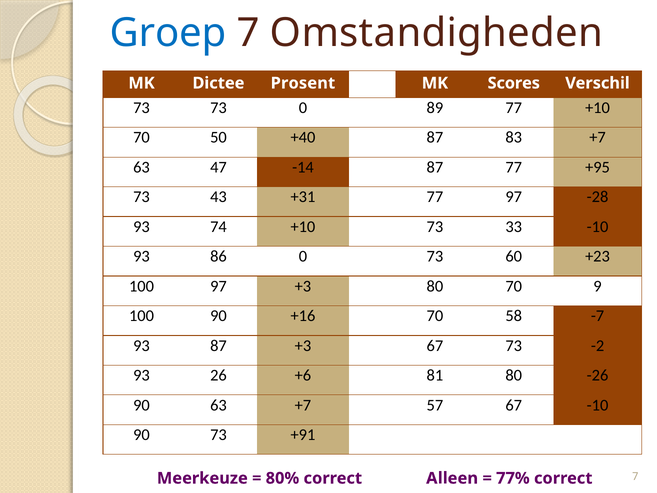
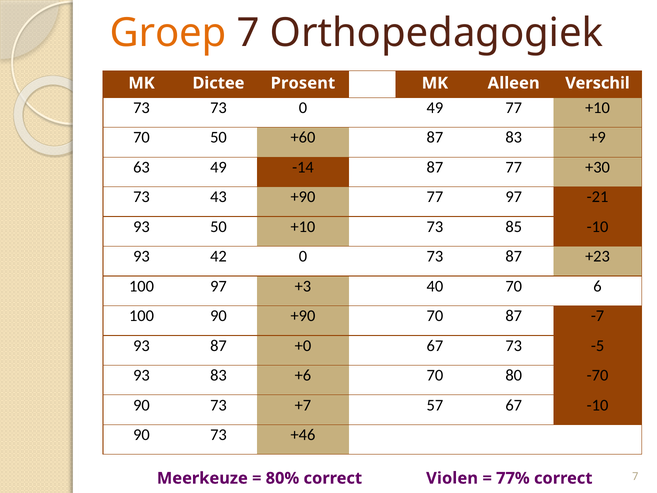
Groep colour: blue -> orange (168, 33)
Omstandigheden: Omstandigheden -> Orthopedagogiek (437, 33)
Scores: Scores -> Alleen (514, 83)
0 89: 89 -> 49 (435, 108)
+40: +40 -> +60 (303, 137)
83 +7: +7 -> +9 (598, 137)
63 47: 47 -> 49 (218, 167)
+95: +95 -> +30 (598, 167)
43 +31: +31 -> +90 (303, 197)
-28: -28 -> -21 (598, 197)
93 74: 74 -> 50 (218, 227)
33: 33 -> 85 (514, 227)
86: 86 -> 42 (218, 256)
73 60: 60 -> 87 (514, 256)
+3 80: 80 -> 40 (435, 286)
9: 9 -> 6 (598, 286)
90 +16: +16 -> +90 (303, 316)
70 58: 58 -> 87 (514, 316)
87 +3: +3 -> +0 (303, 346)
-2: -2 -> -5 (598, 346)
93 26: 26 -> 83 (218, 375)
+6 81: 81 -> 70 (435, 375)
-26: -26 -> -70 (598, 375)
63: 63 -> 73 (218, 405)
+91: +91 -> +46 (303, 435)
Alleen: Alleen -> Violen (452, 478)
